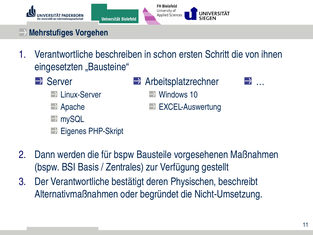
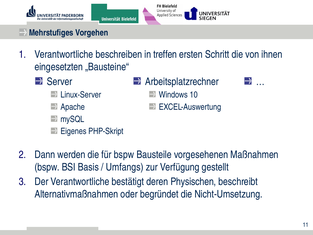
schon: schon -> treffen (165, 54)
Zentrales: Zentrales -> Umfangs (125, 167)
